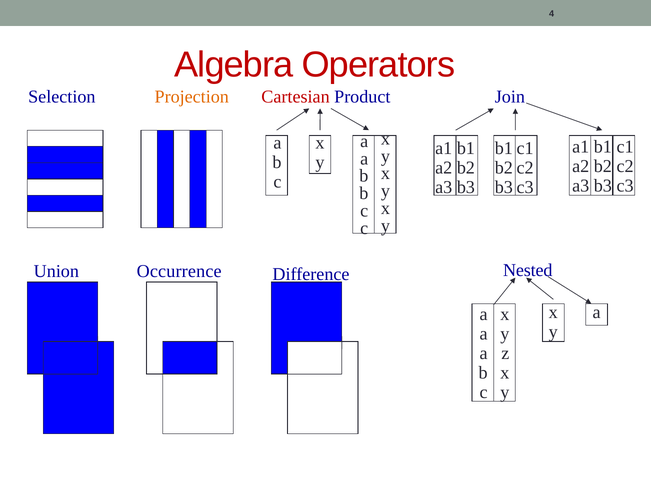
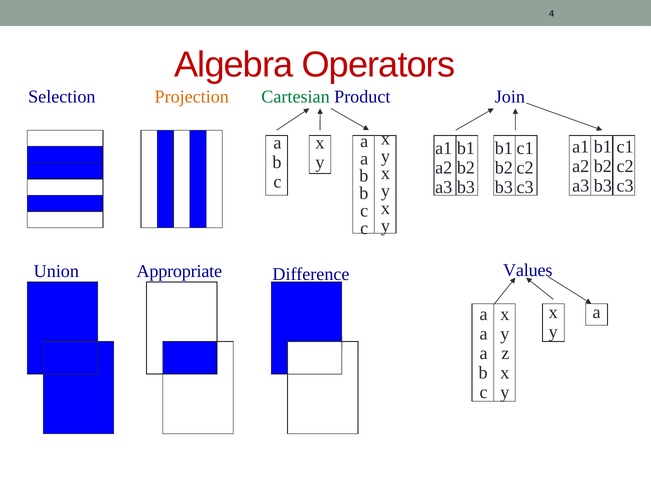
Cartesian colour: red -> green (296, 97)
Nested: Nested -> Values (528, 270)
Occurrence: Occurrence -> Appropriate (179, 271)
